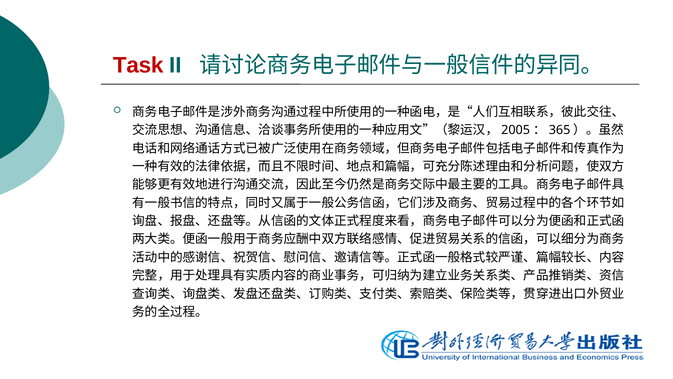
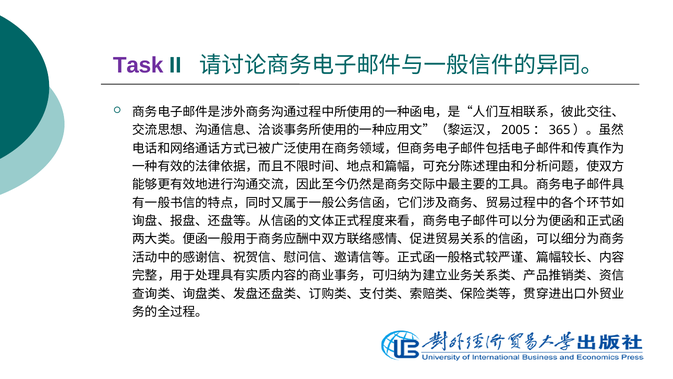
Task colour: red -> purple (138, 65)
